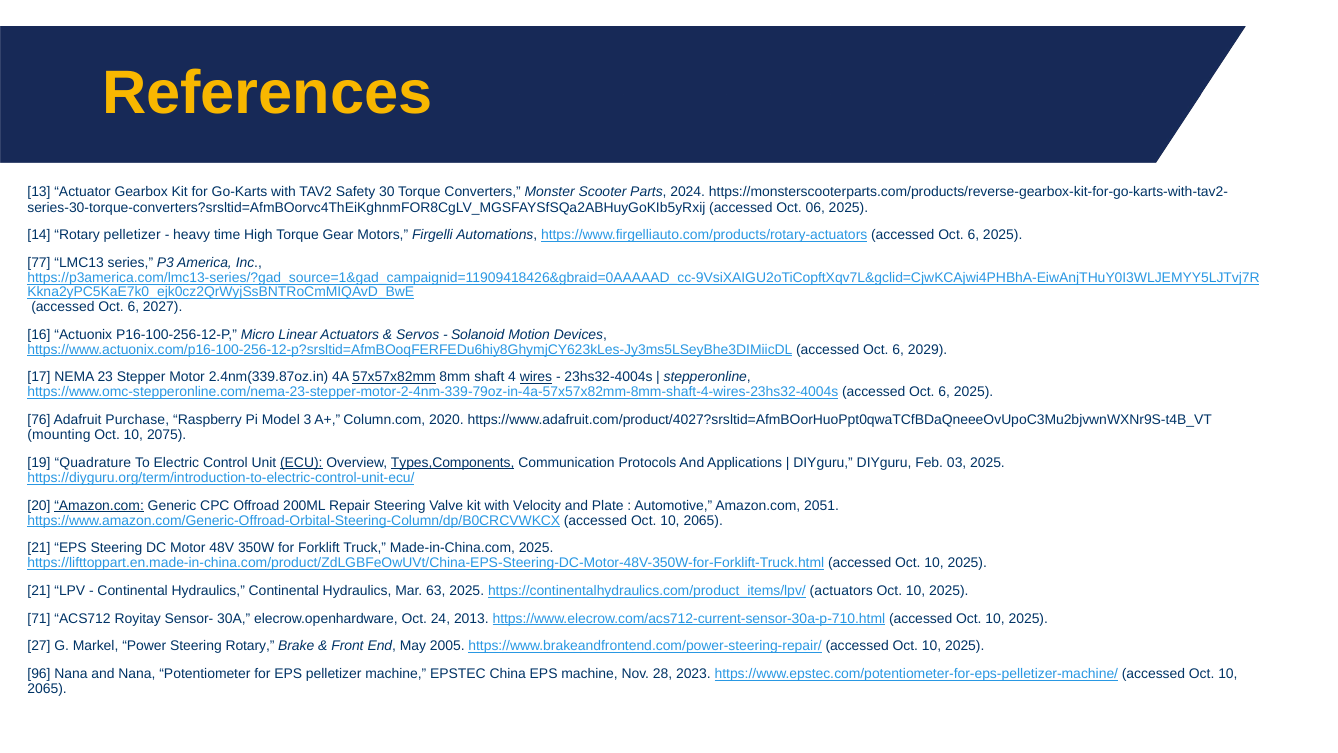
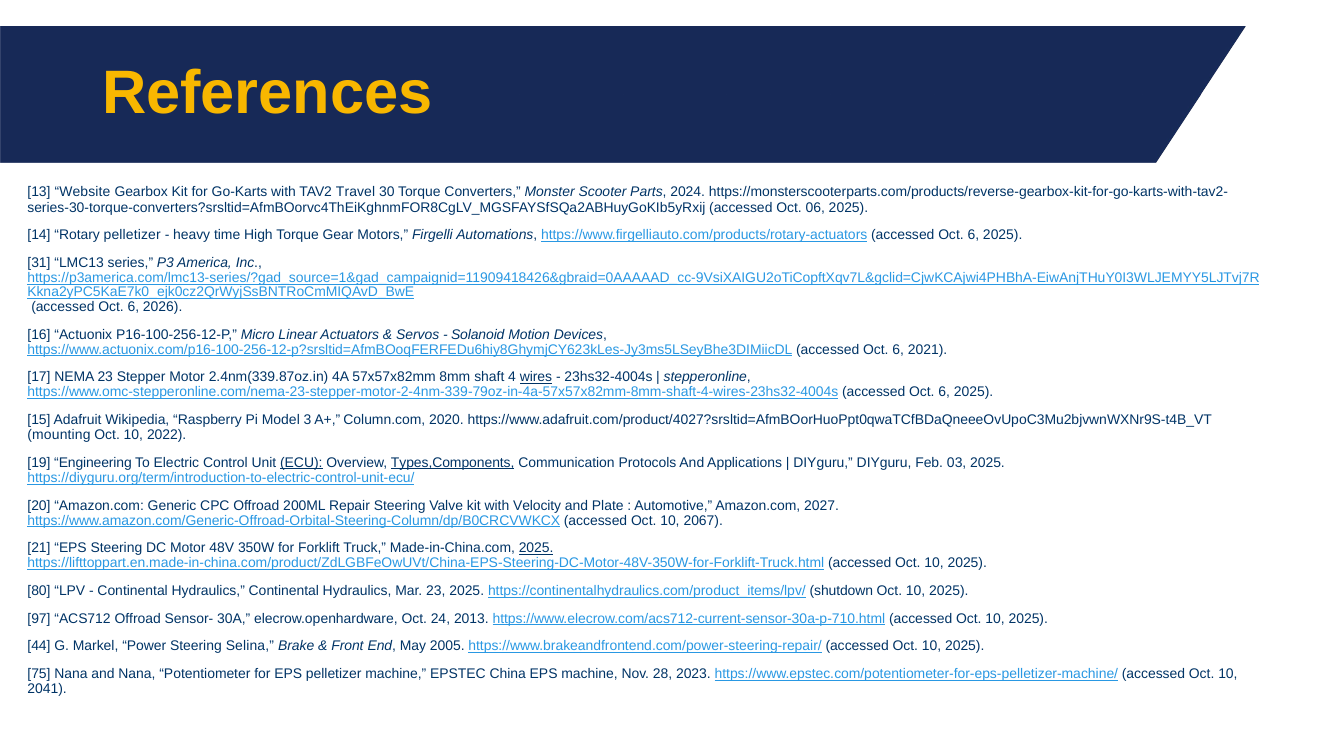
Actuator: Actuator -> Website (82, 192)
Safety: Safety -> Travel (356, 192)
77: 77 -> 31 (39, 263)
2027: 2027 -> 2026 (163, 307)
2029: 2029 -> 2021 (928, 349)
57x57x82mm underline: present -> none (394, 377)
76: 76 -> 15 (39, 420)
Purchase: Purchase -> Wikipedia (137, 420)
2075: 2075 -> 2022 (167, 435)
Quadrature: Quadrature -> Engineering (93, 462)
Amazon.com underline: present -> none (99, 505)
2051: 2051 -> 2027 (821, 505)
2065: 2065 -> 2067 (703, 520)
2025 underline: none -> present (536, 548)
21: 21 -> 80 (39, 591)
Mar 63: 63 -> 23 (436, 591)
https://continentalhydraulics.com/product_items/lpv/ actuators: actuators -> shutdown (841, 591)
71: 71 -> 97 (39, 618)
ACS712 Royitay: Royitay -> Offroad (138, 618)
27: 27 -> 44 (39, 646)
Steering Rotary: Rotary -> Selina (250, 646)
96: 96 -> 75 (39, 673)
2065: 2065 -> 2041 (47, 689)
